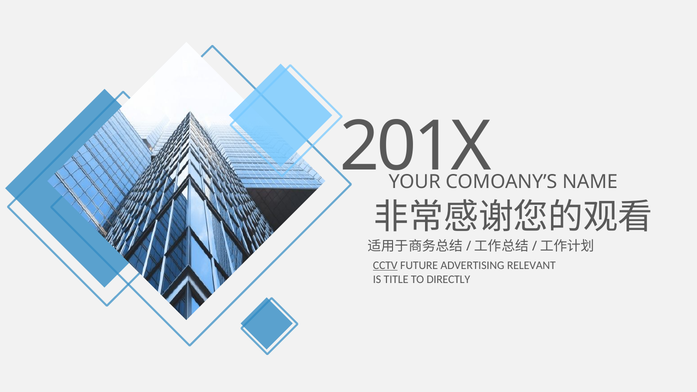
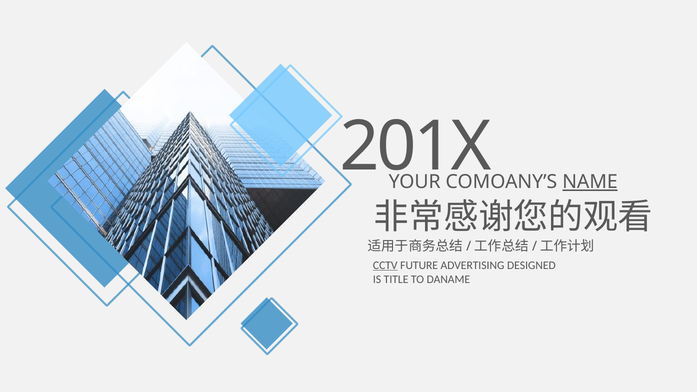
NAME underline: none -> present (590, 182)
RELEVANT: RELEVANT -> DESIGNED (531, 265)
DIRECTLY: DIRECTLY -> DANAME (448, 279)
